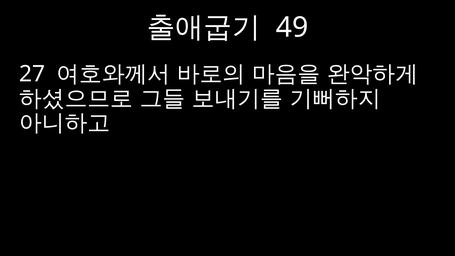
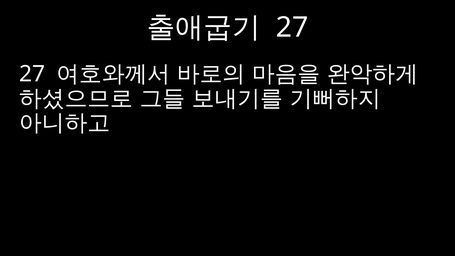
49: 49 -> 27 (292, 27)
